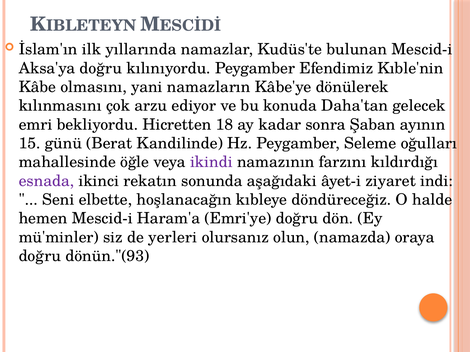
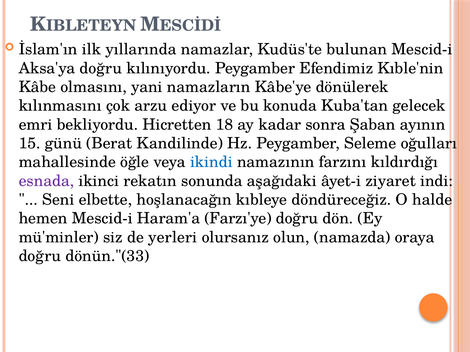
Daha'tan: Daha'tan -> Kuba'tan (355, 106)
ikindi colour: purple -> blue (211, 162)
Emri'ye: Emri'ye -> Farzı'ye (238, 219)
dönün."(93: dönün."(93 -> dönün."(33 (107, 256)
